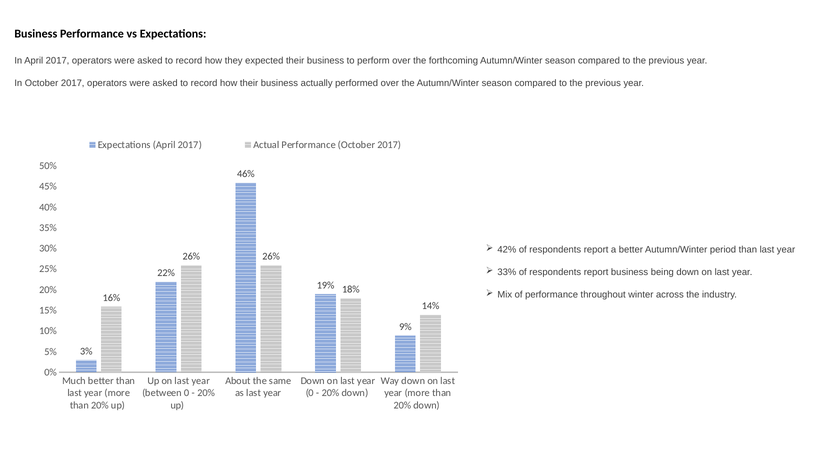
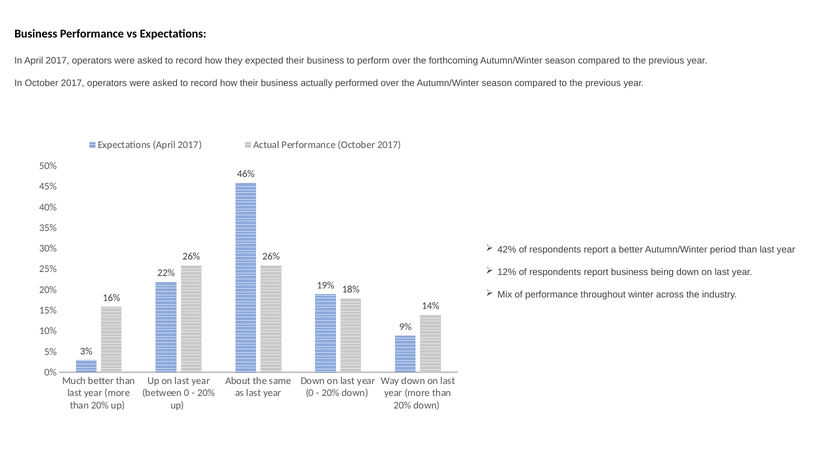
33%: 33% -> 12% (507, 272)
